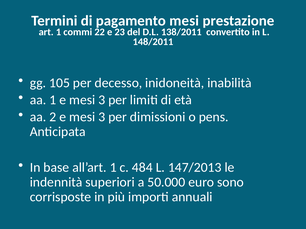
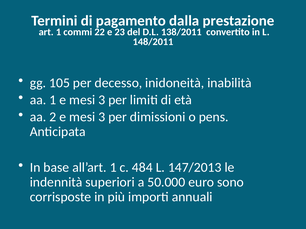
pagamento mesi: mesi -> dalla (184, 21)
